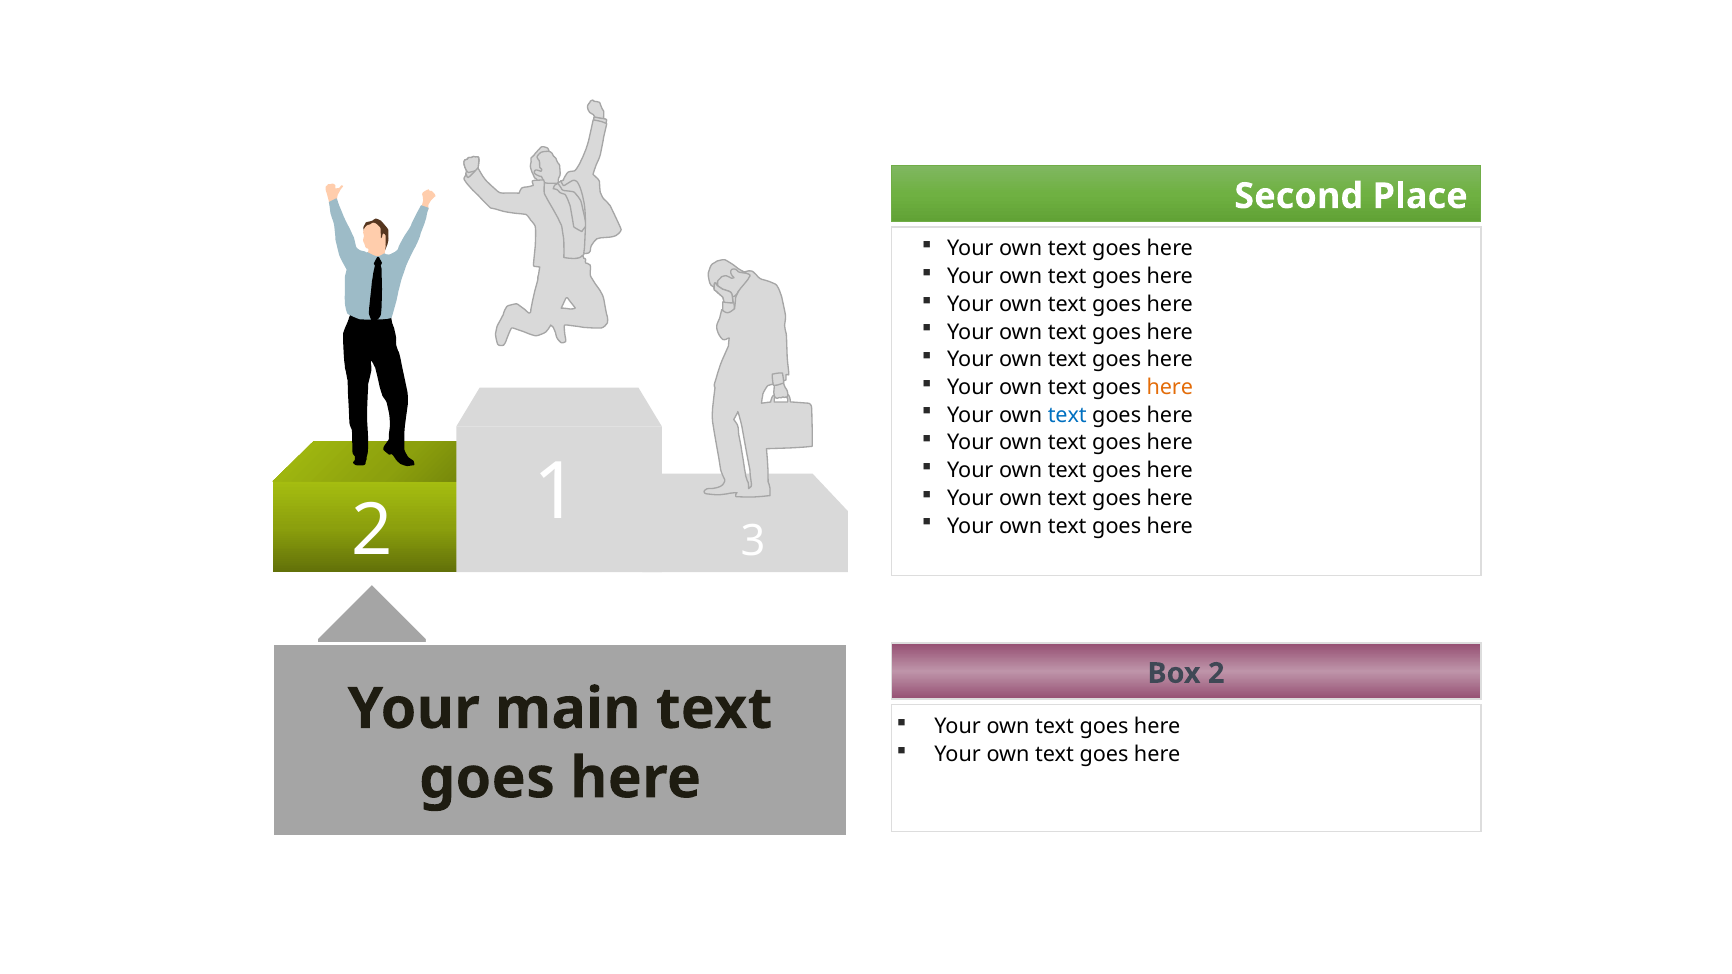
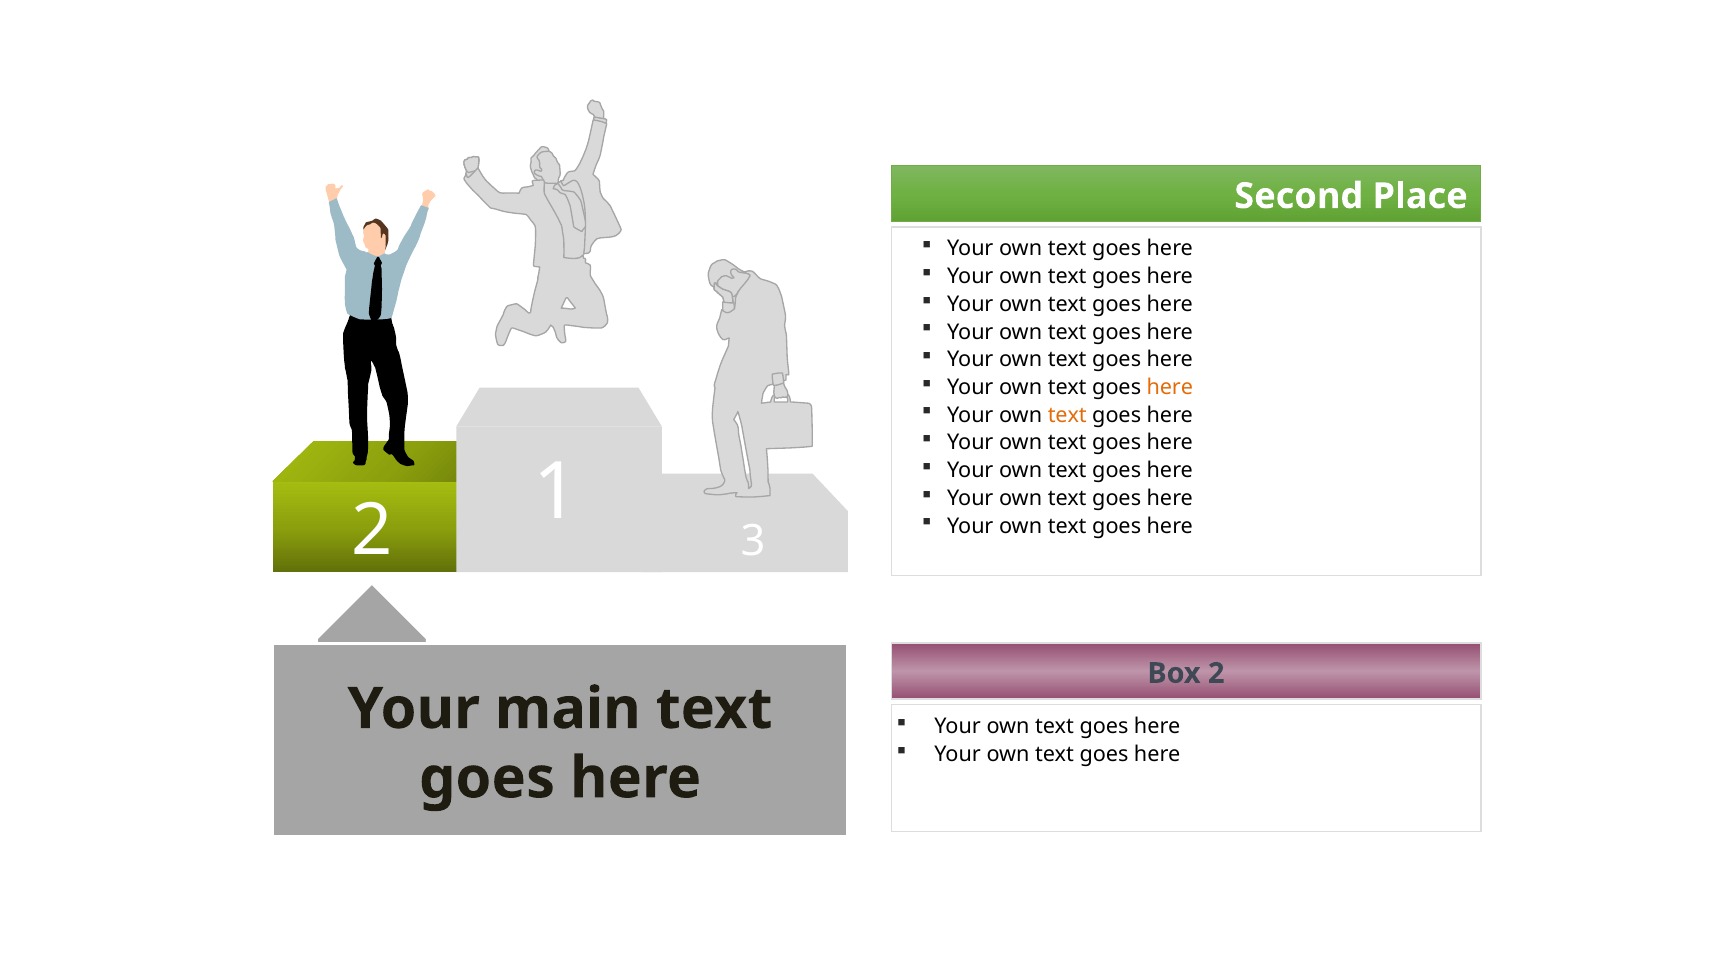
text colour: blue -> orange (1067, 415)
